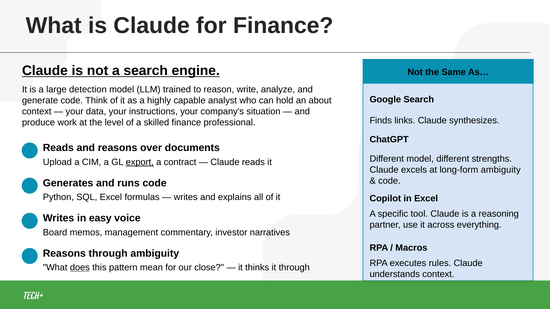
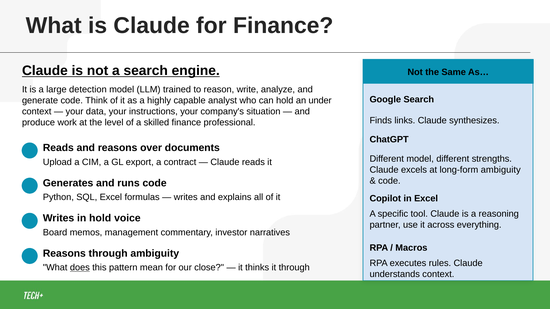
about: about -> under (320, 101)
export underline: present -> none (140, 162)
in easy: easy -> hold (100, 219)
